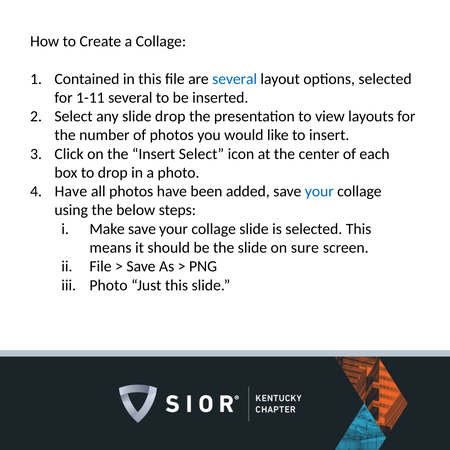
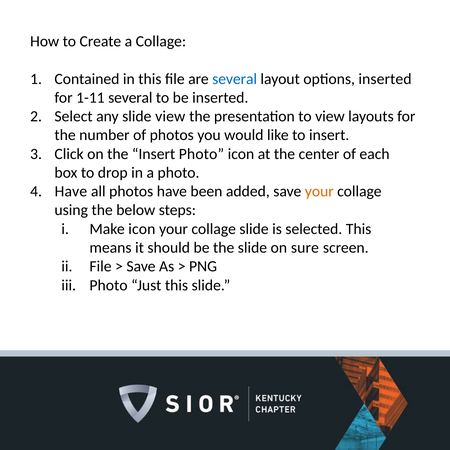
options selected: selected -> inserted (385, 79)
slide drop: drop -> view (170, 116)
Insert Select: Select -> Photo (201, 154)
your colour: blue -> orange (319, 191)
Make save: save -> icon (142, 229)
